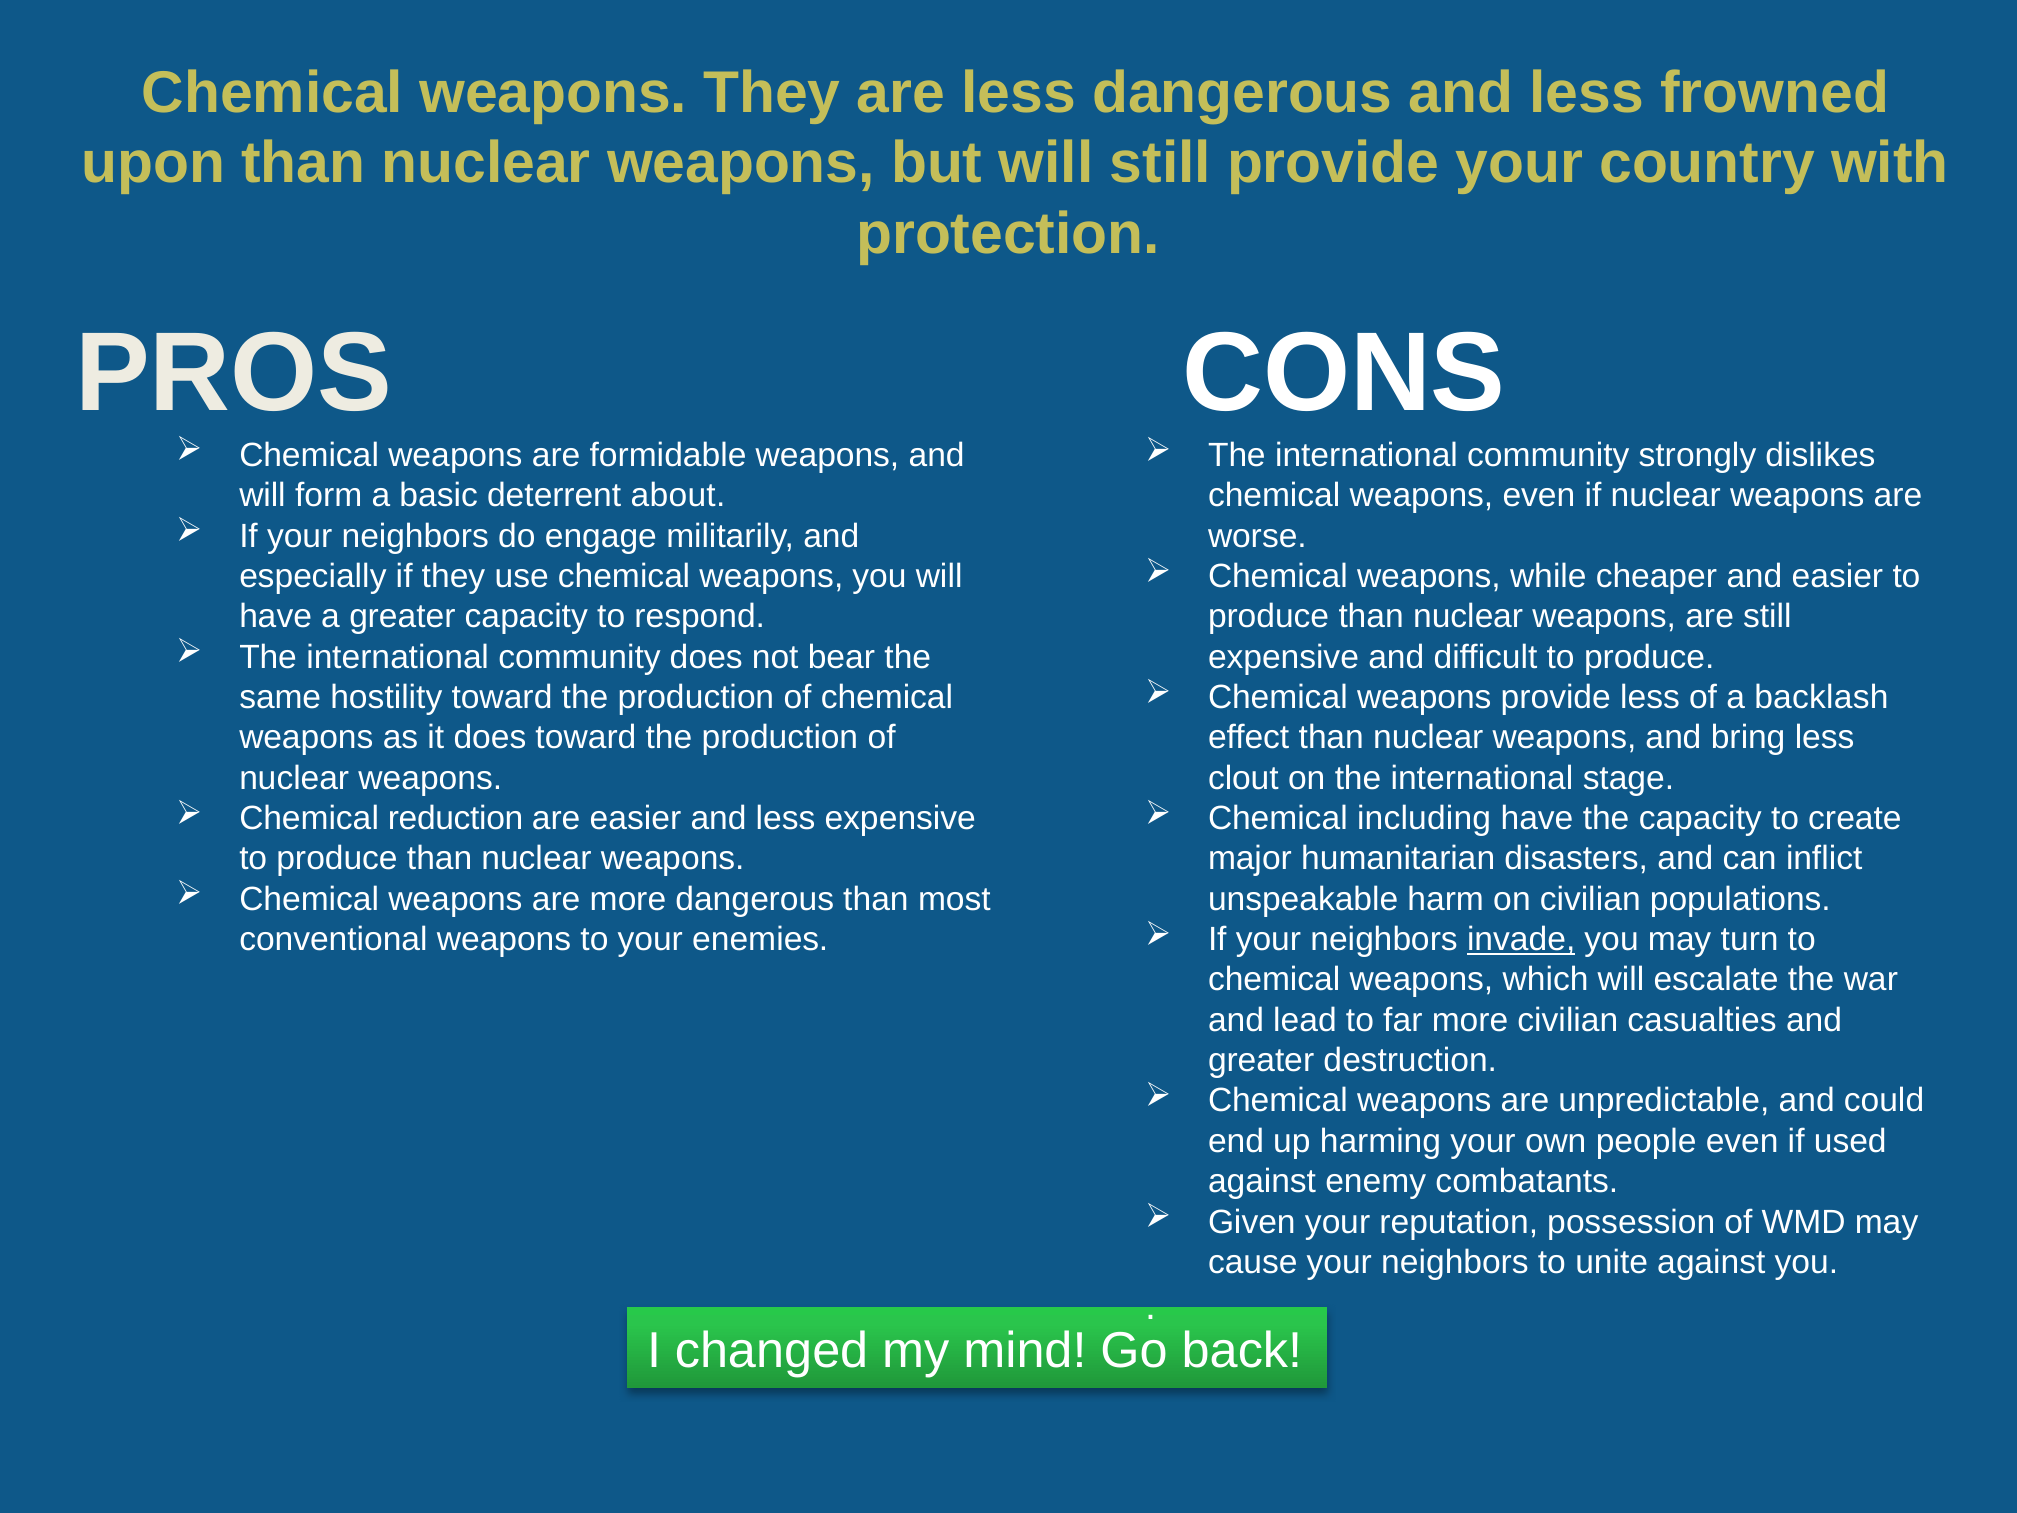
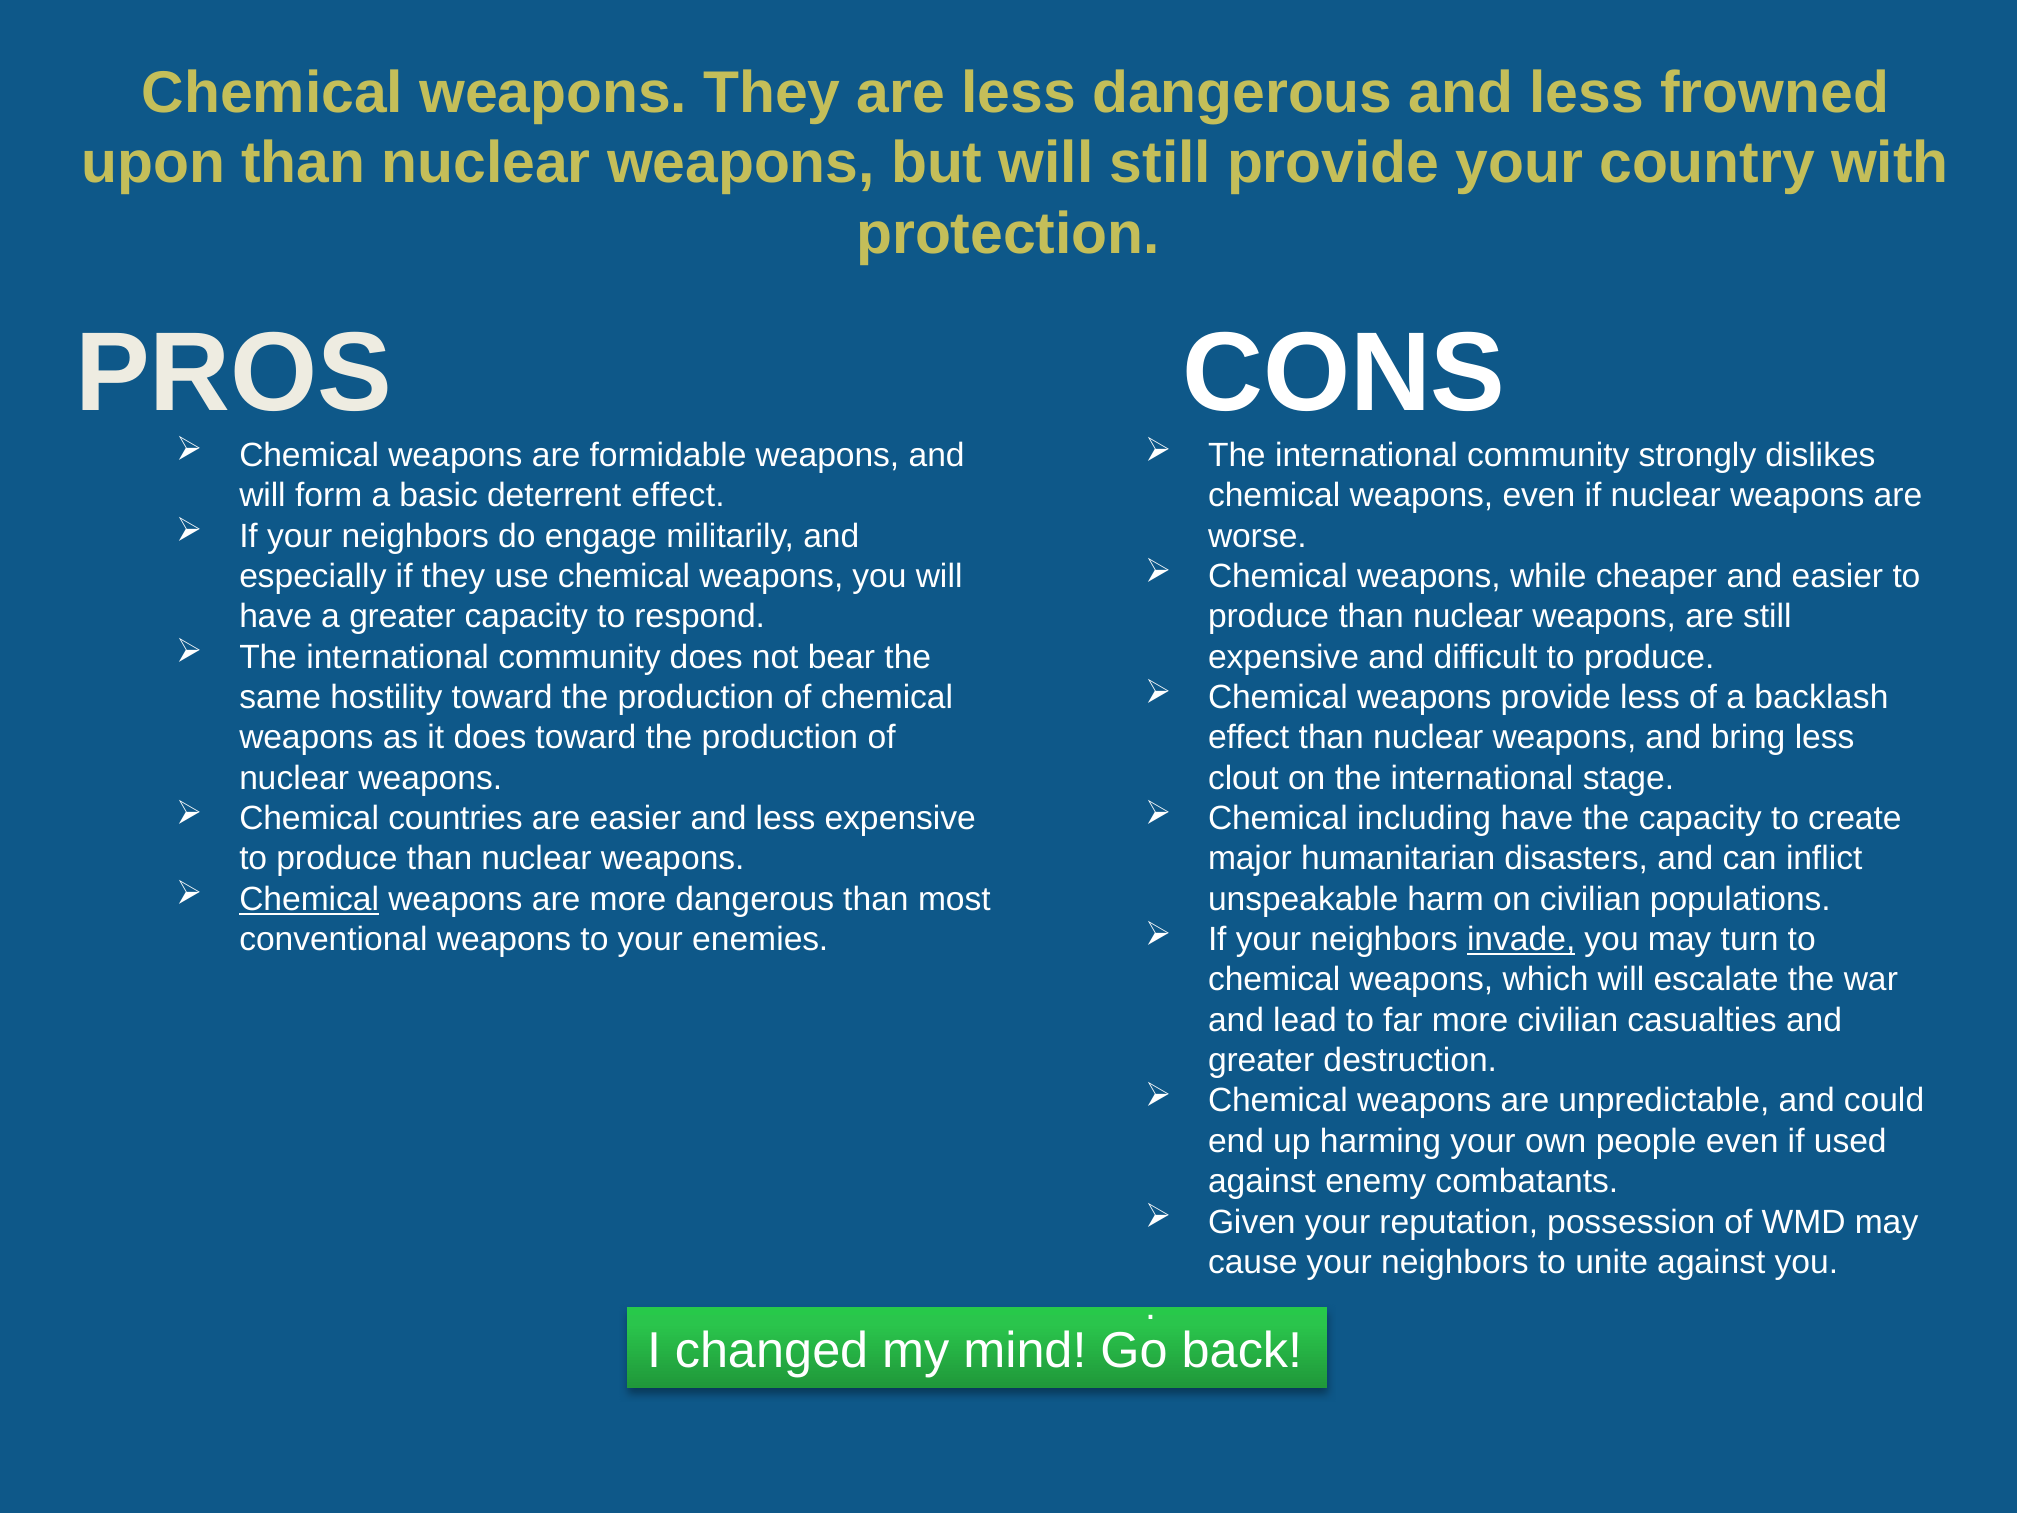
deterrent about: about -> effect (678, 496)
reduction: reduction -> countries (456, 818)
Chemical underline: none -> present (309, 899)
